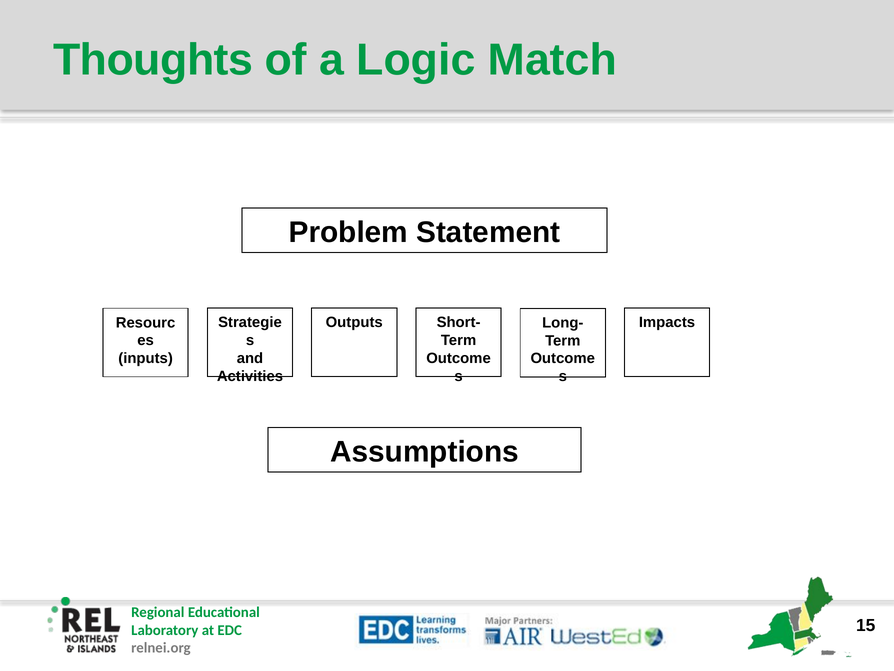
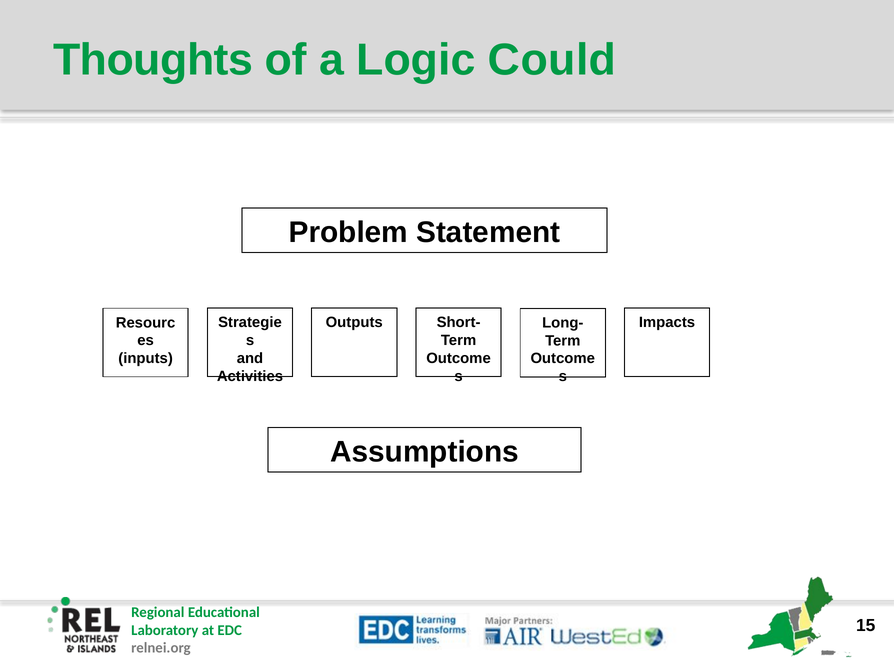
Match: Match -> Could (552, 60)
